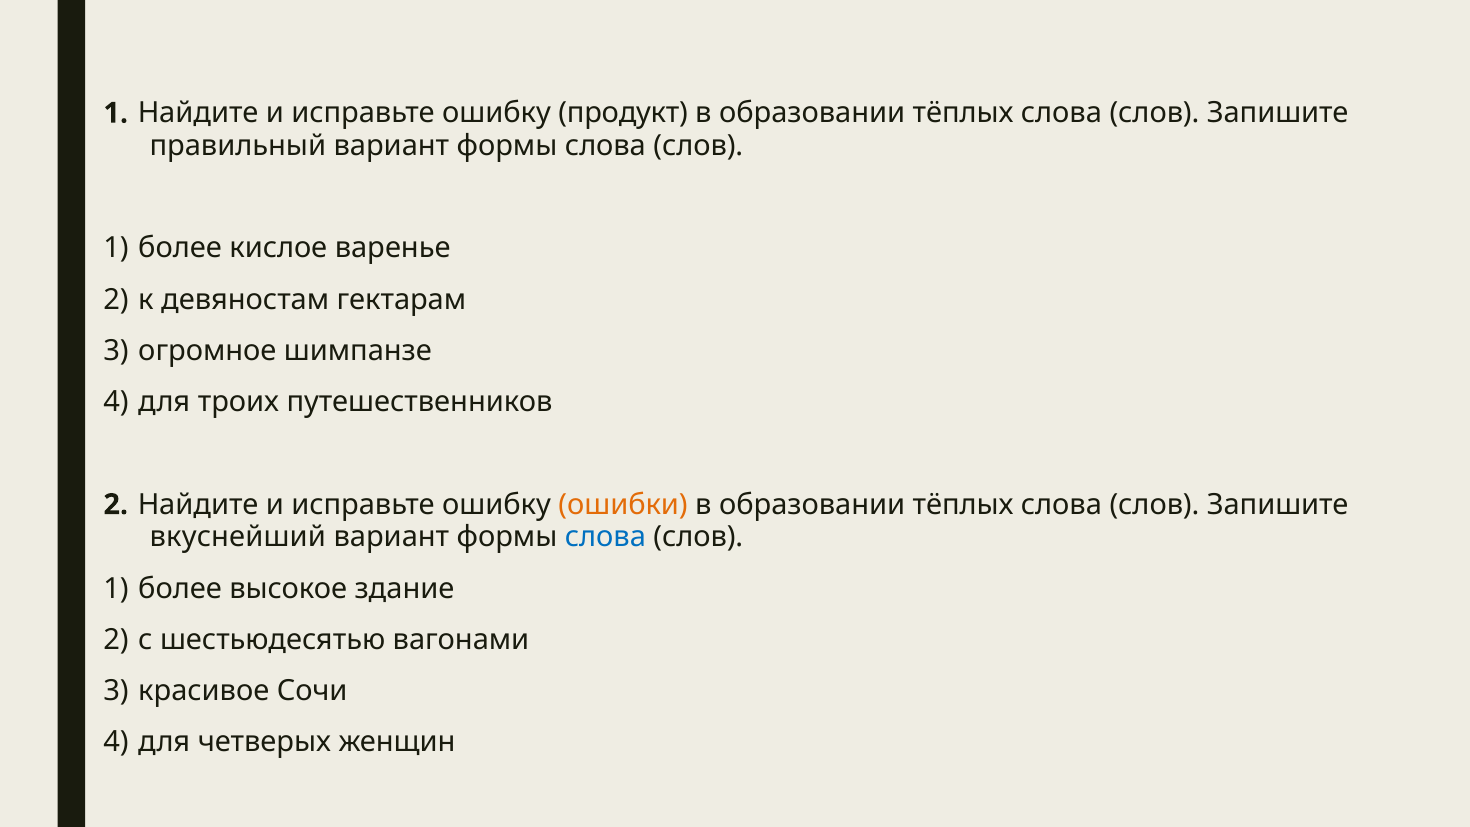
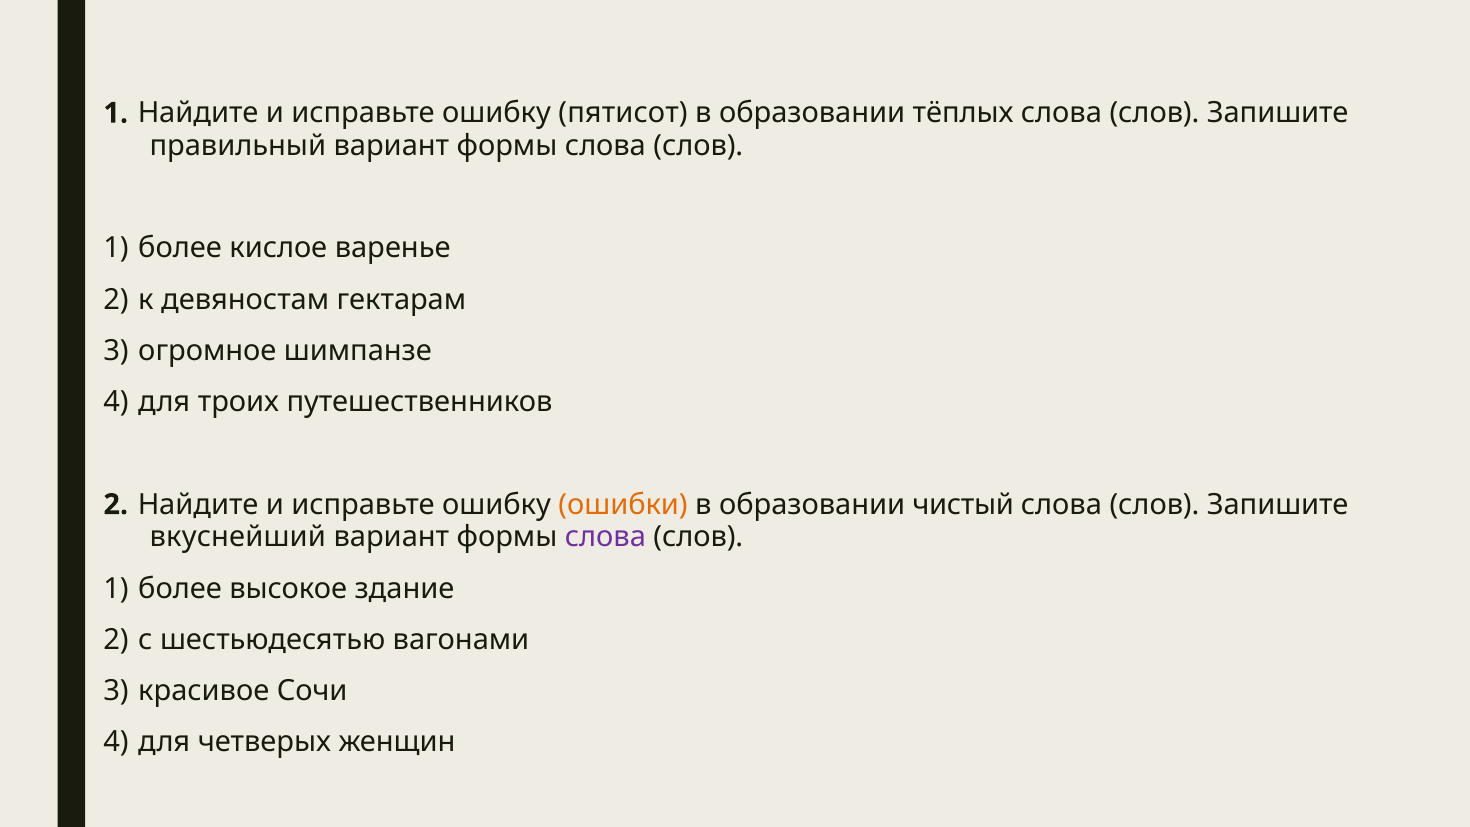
продукт: продукт -> пятисот (623, 113)
тёплых: тёплых -> чистый (963, 504)
слова colour: blue -> purple (605, 537)
